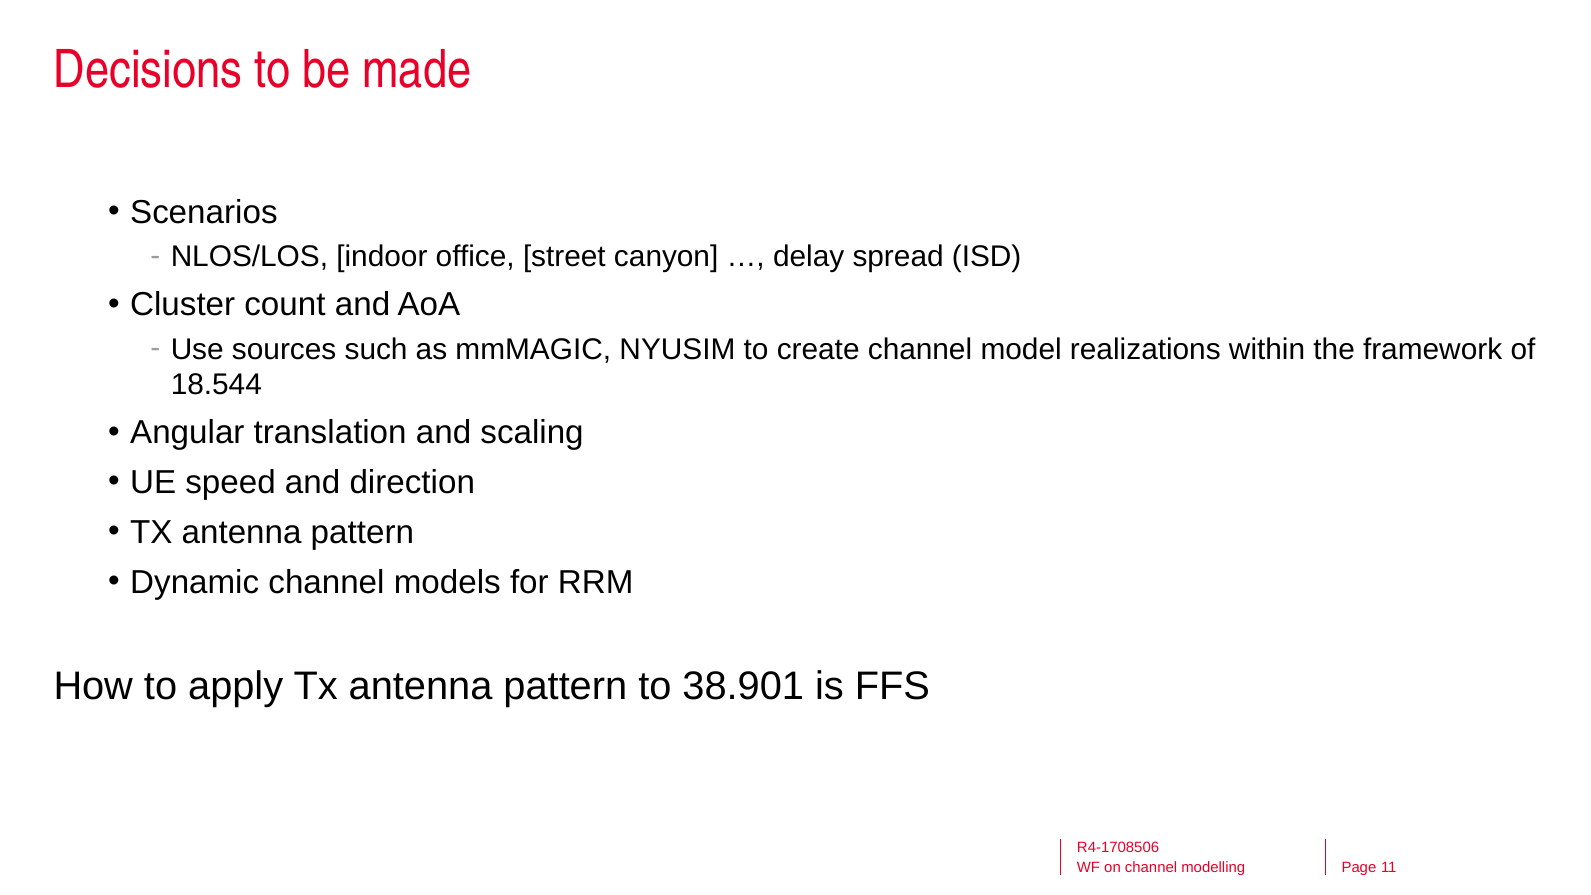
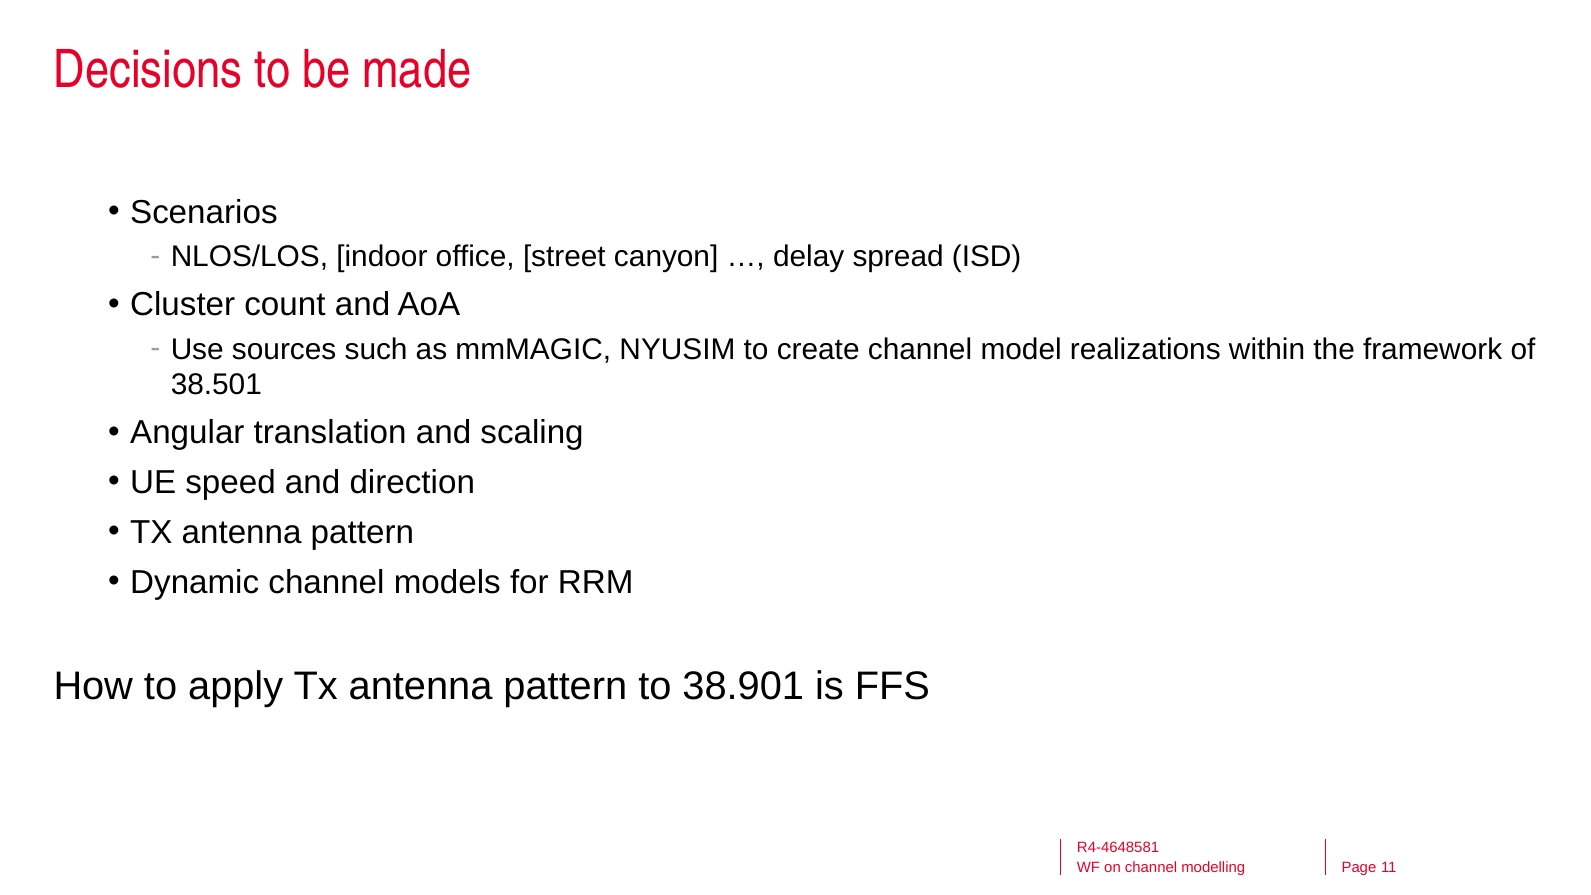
18.544: 18.544 -> 38.501 (216, 385)
R4-1708506: R4-1708506 -> R4-4648581 (1118, 847)
